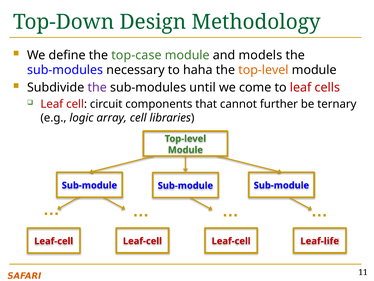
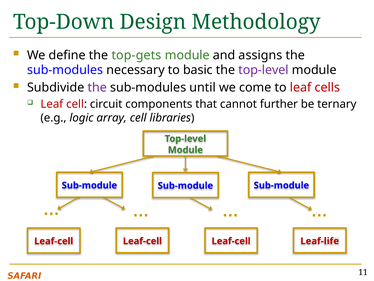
top-case: top-case -> top-gets (136, 55)
models: models -> assigns (260, 55)
haha: haha -> basic (198, 70)
top-level colour: orange -> purple (263, 70)
